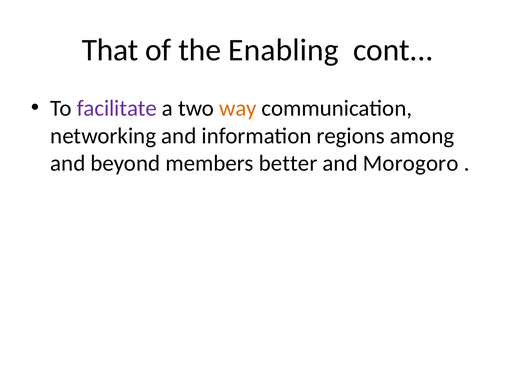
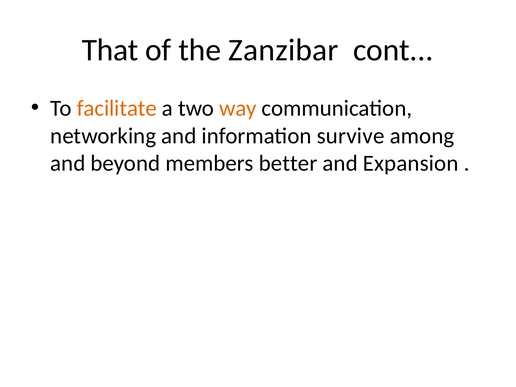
Enabling: Enabling -> Zanzibar (283, 50)
facilitate colour: purple -> orange (117, 108)
regions: regions -> survive (351, 136)
Morogoro: Morogoro -> Expansion (411, 163)
